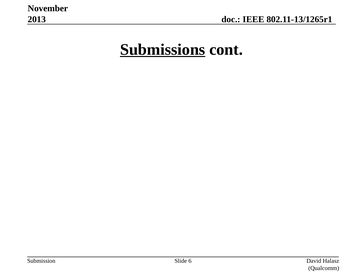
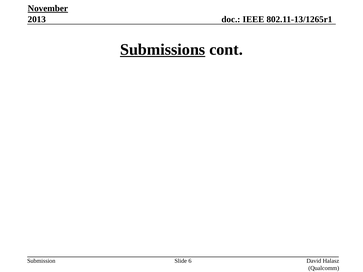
November underline: none -> present (48, 8)
